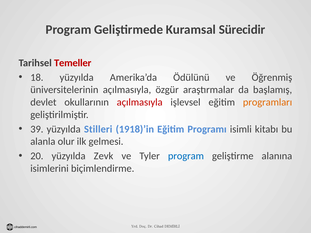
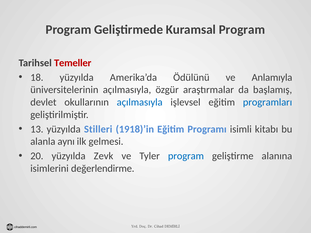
Kuramsal Sürecidir: Sürecidir -> Program (242, 30)
Öğrenmiş: Öğrenmiş -> Anlamıyla (272, 77)
açılmasıyla colour: red -> blue (140, 102)
programları colour: orange -> blue (268, 102)
39: 39 -> 13 (37, 129)
olur: olur -> aynı (66, 142)
biçimlendirme: biçimlendirme -> değerlendirme (103, 169)
